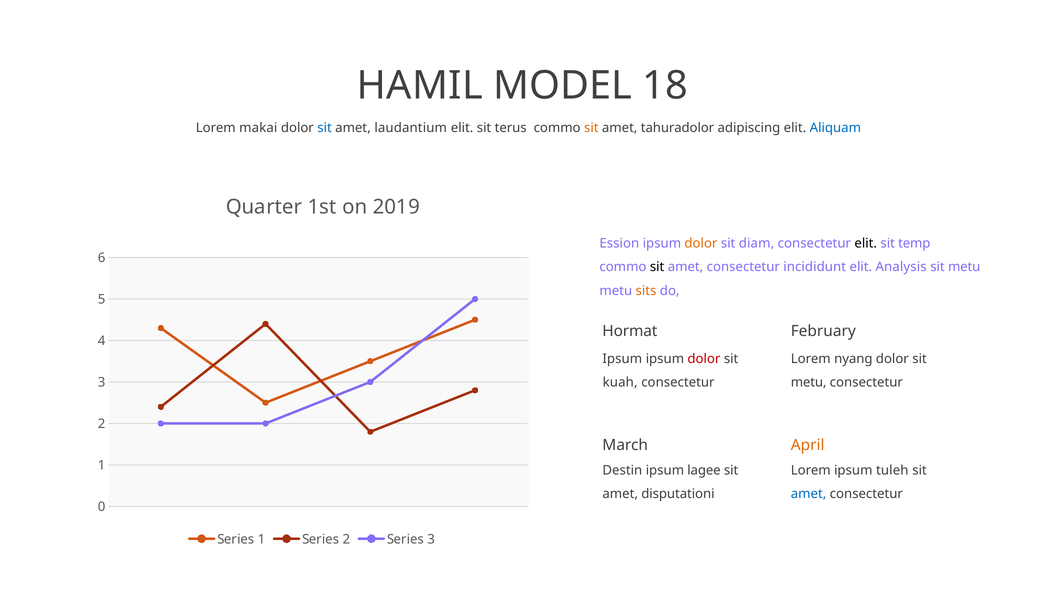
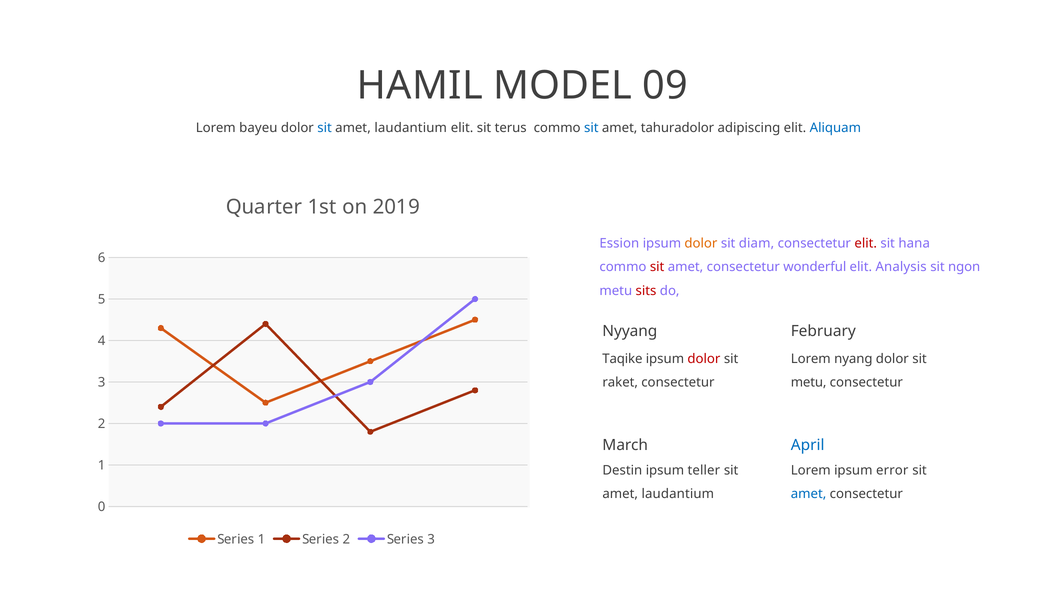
18: 18 -> 09 (665, 85)
makai: makai -> bayeu (258, 128)
sit colour: orange -> blue (591, 128)
elit colour: black -> red (866, 243)
temp: temp -> hana (914, 243)
sit colour: black -> red (657, 267)
incididunt: incididunt -> wonderful (815, 267)
metu: metu -> ngon (964, 267)
sits colour: orange -> red (646, 291)
Hormat: Hormat -> Nyyang (630, 331)
Ipsum: Ipsum -> Taqike (622, 359)
kuah: kuah -> raket (620, 383)
April colour: orange -> blue (808, 445)
lagee: lagee -> teller (704, 470)
tuleh: tuleh -> error (892, 470)
disputationi: disputationi -> laudantium (678, 494)
